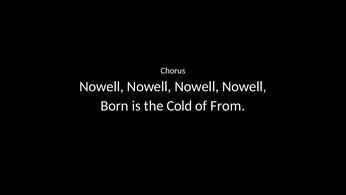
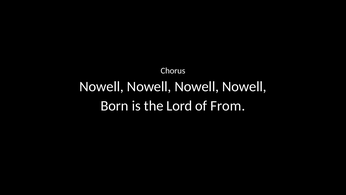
Cold: Cold -> Lord (179, 106)
